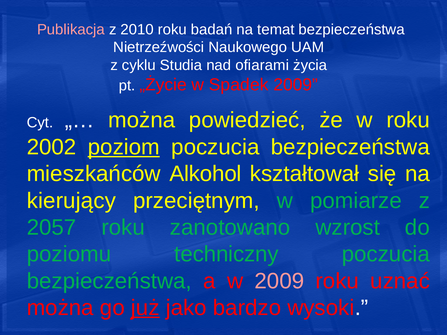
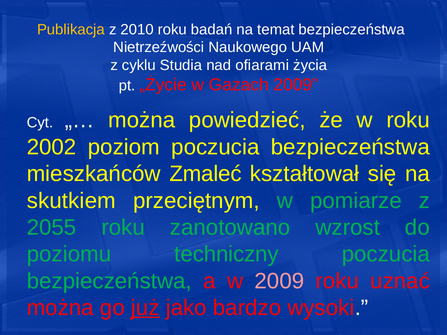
Publikacja colour: pink -> yellow (71, 30)
Spadek: Spadek -> Gazach (239, 85)
poziom underline: present -> none (124, 147)
Alkohol: Alkohol -> Zmaleć (205, 174)
kierujący: kierujący -> skutkiem (71, 201)
2057: 2057 -> 2055 (52, 228)
